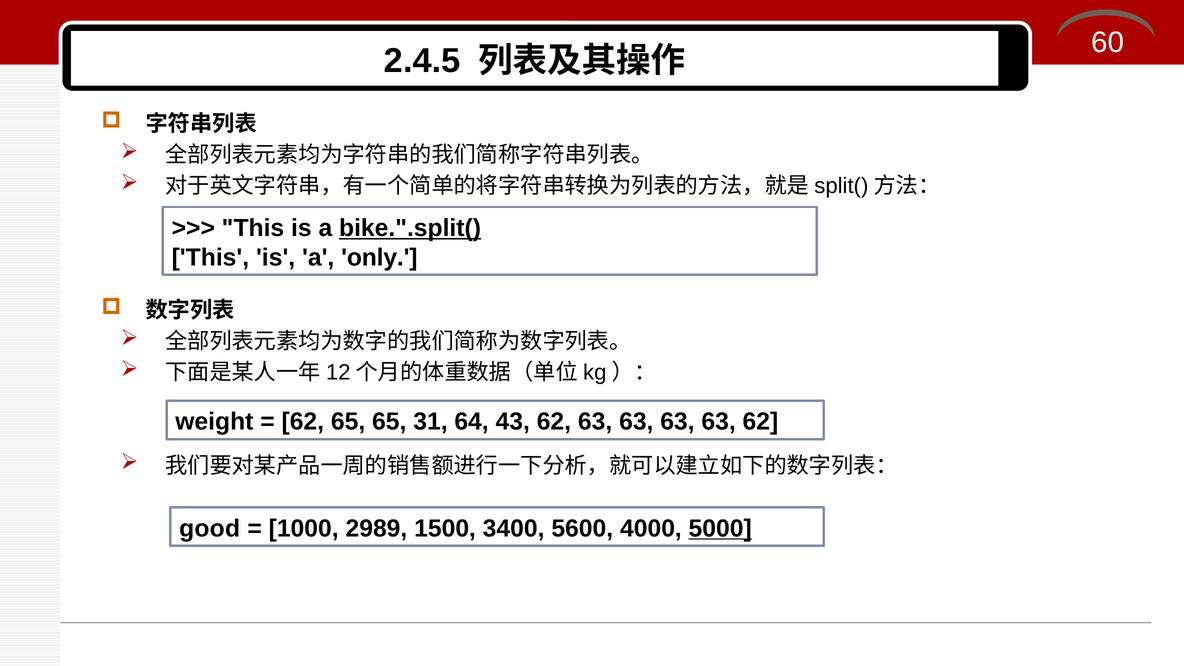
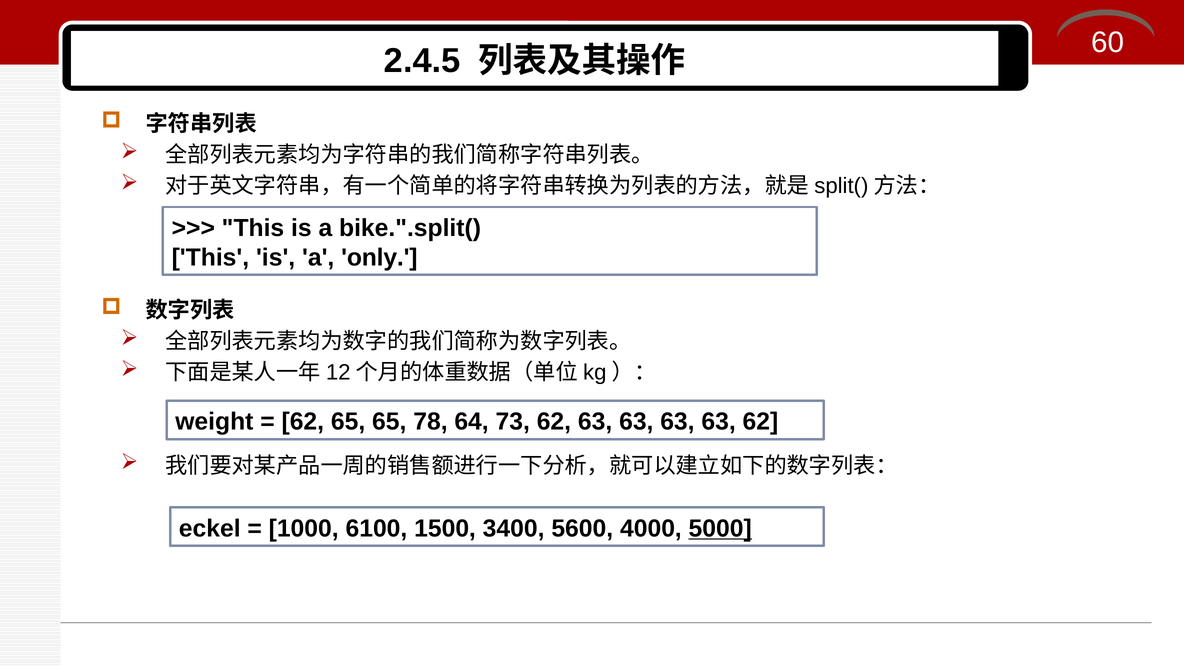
bike.".split( underline: present -> none (410, 228)
31: 31 -> 78 (430, 422)
43: 43 -> 73 (513, 422)
good: good -> eckel (210, 528)
2989: 2989 -> 6100 (376, 528)
